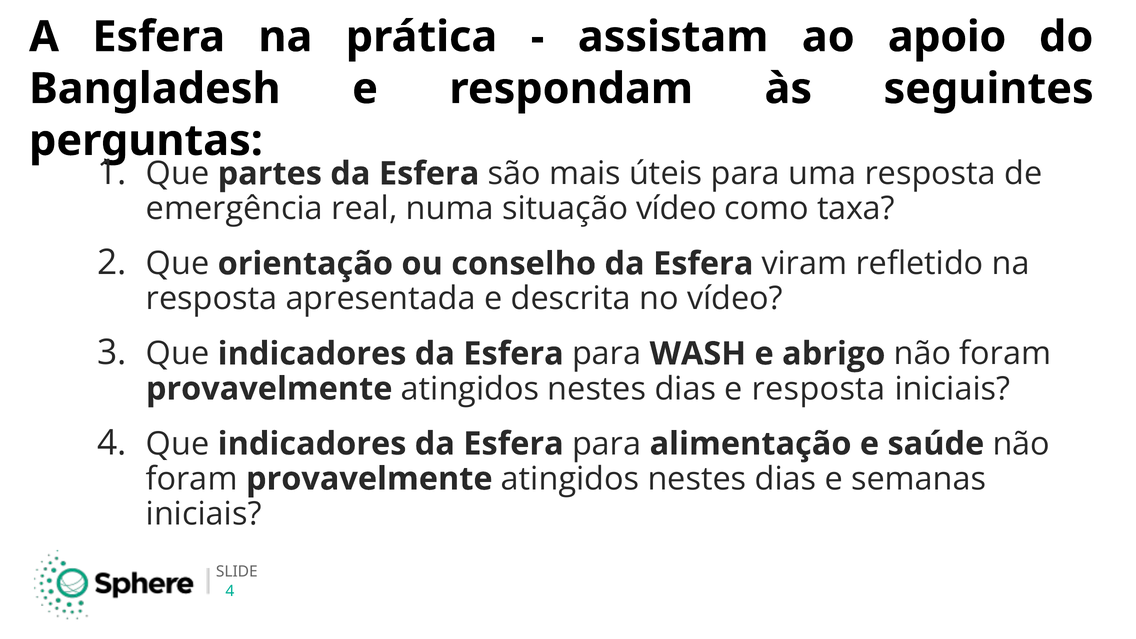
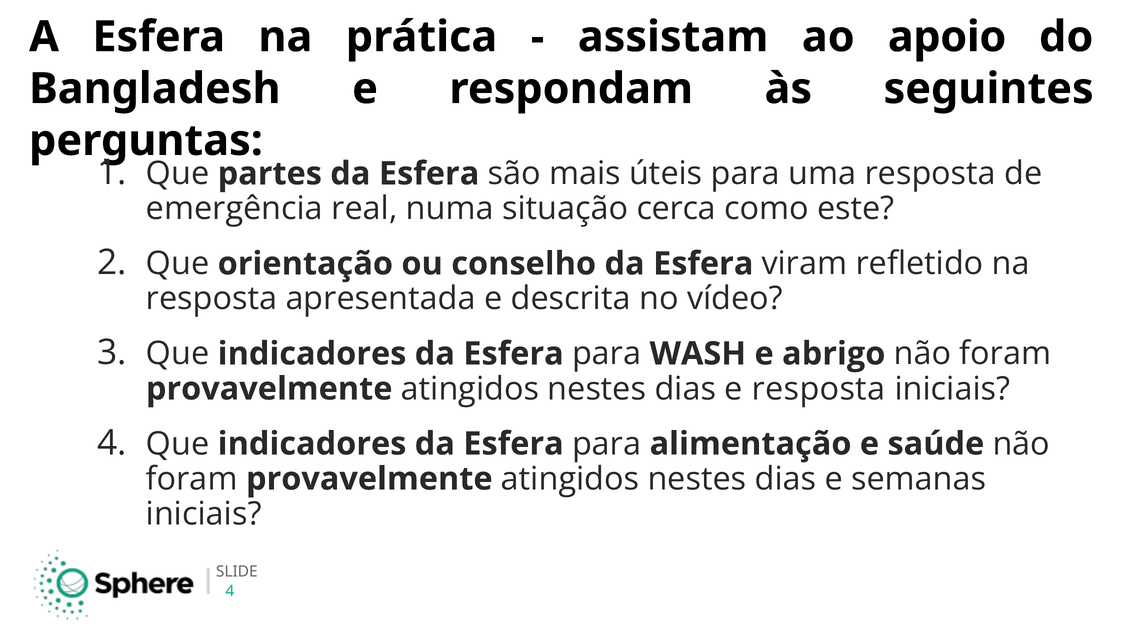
situação vídeo: vídeo -> cerca (676, 209)
taxa: taxa -> este (856, 209)
